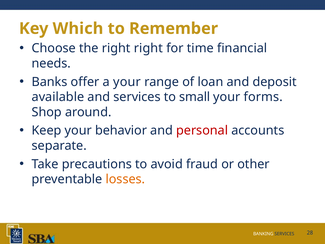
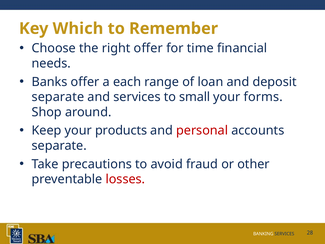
right right: right -> offer (148, 48)
a your: your -> each (127, 82)
available: available -> separate (58, 97)
behavior: behavior -> products (121, 130)
losses colour: orange -> red (125, 179)
